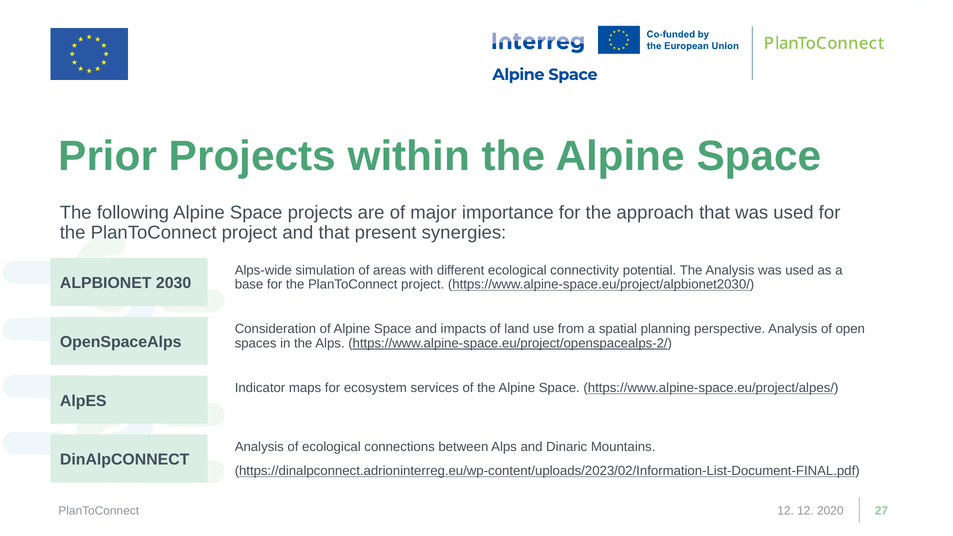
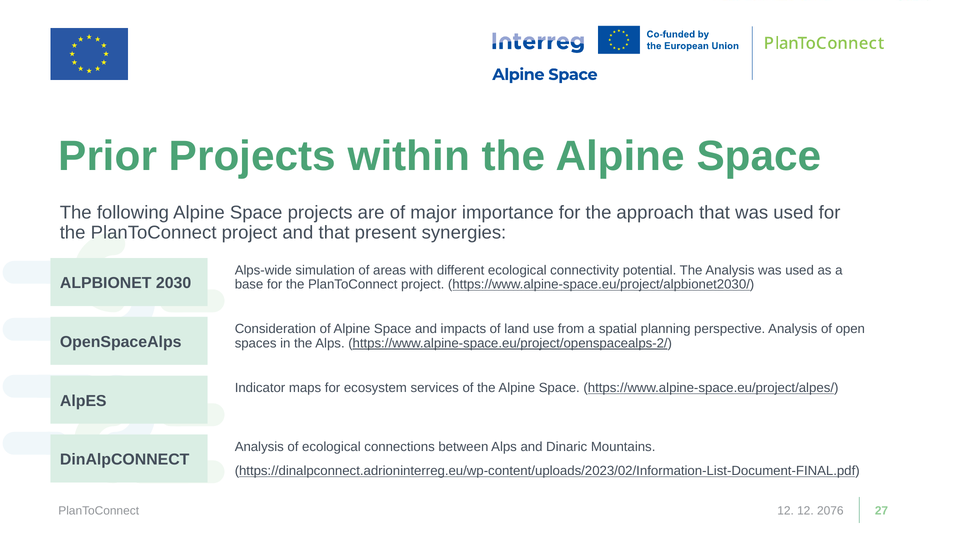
2020: 2020 -> 2076 (830, 511)
